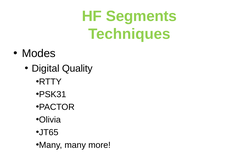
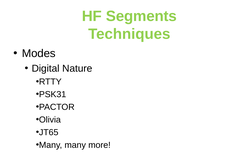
Quality: Quality -> Nature (77, 69)
